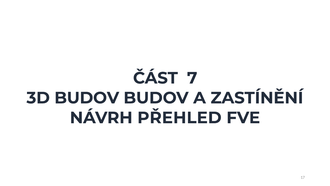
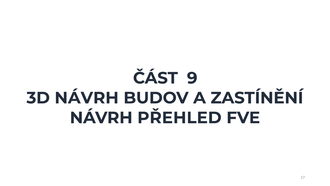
7: 7 -> 9 (192, 78)
3D BUDOV: BUDOV -> NÁVRH (87, 98)
